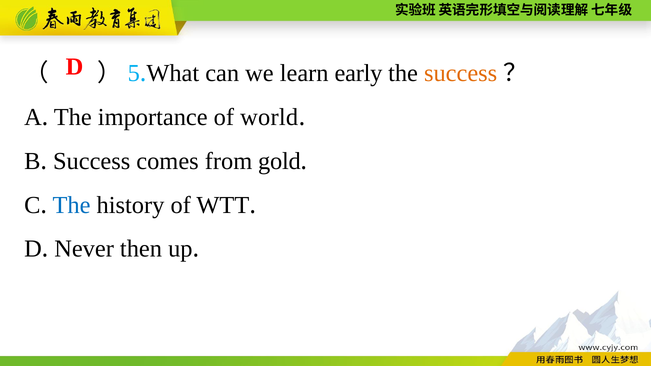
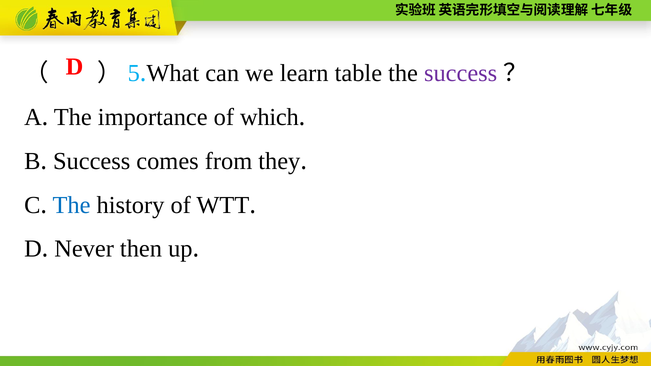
early: early -> table (358, 73)
success colour: orange -> purple (461, 73)
world: world -> which (269, 117)
gold: gold -> they (279, 161)
